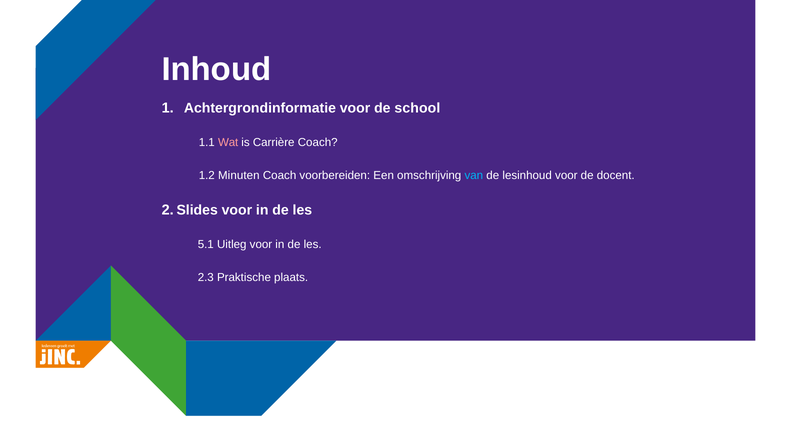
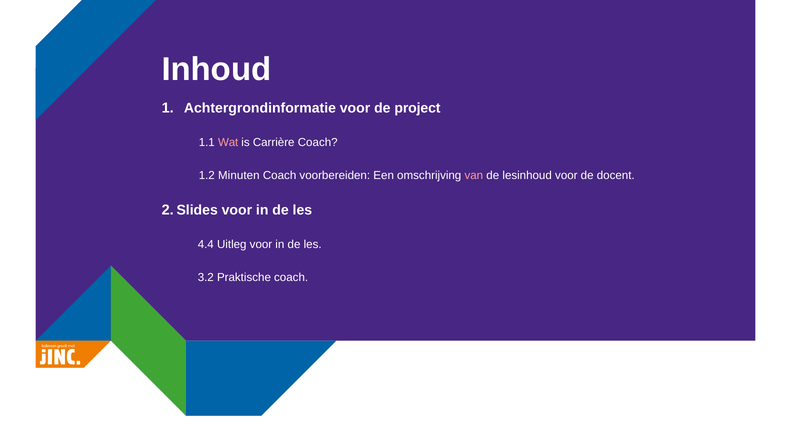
school: school -> project (417, 108)
van colour: light blue -> pink (474, 176)
5.1: 5.1 -> 4.4 (206, 244)
2.3: 2.3 -> 3.2 (206, 277)
Praktische plaats: plaats -> coach (291, 277)
